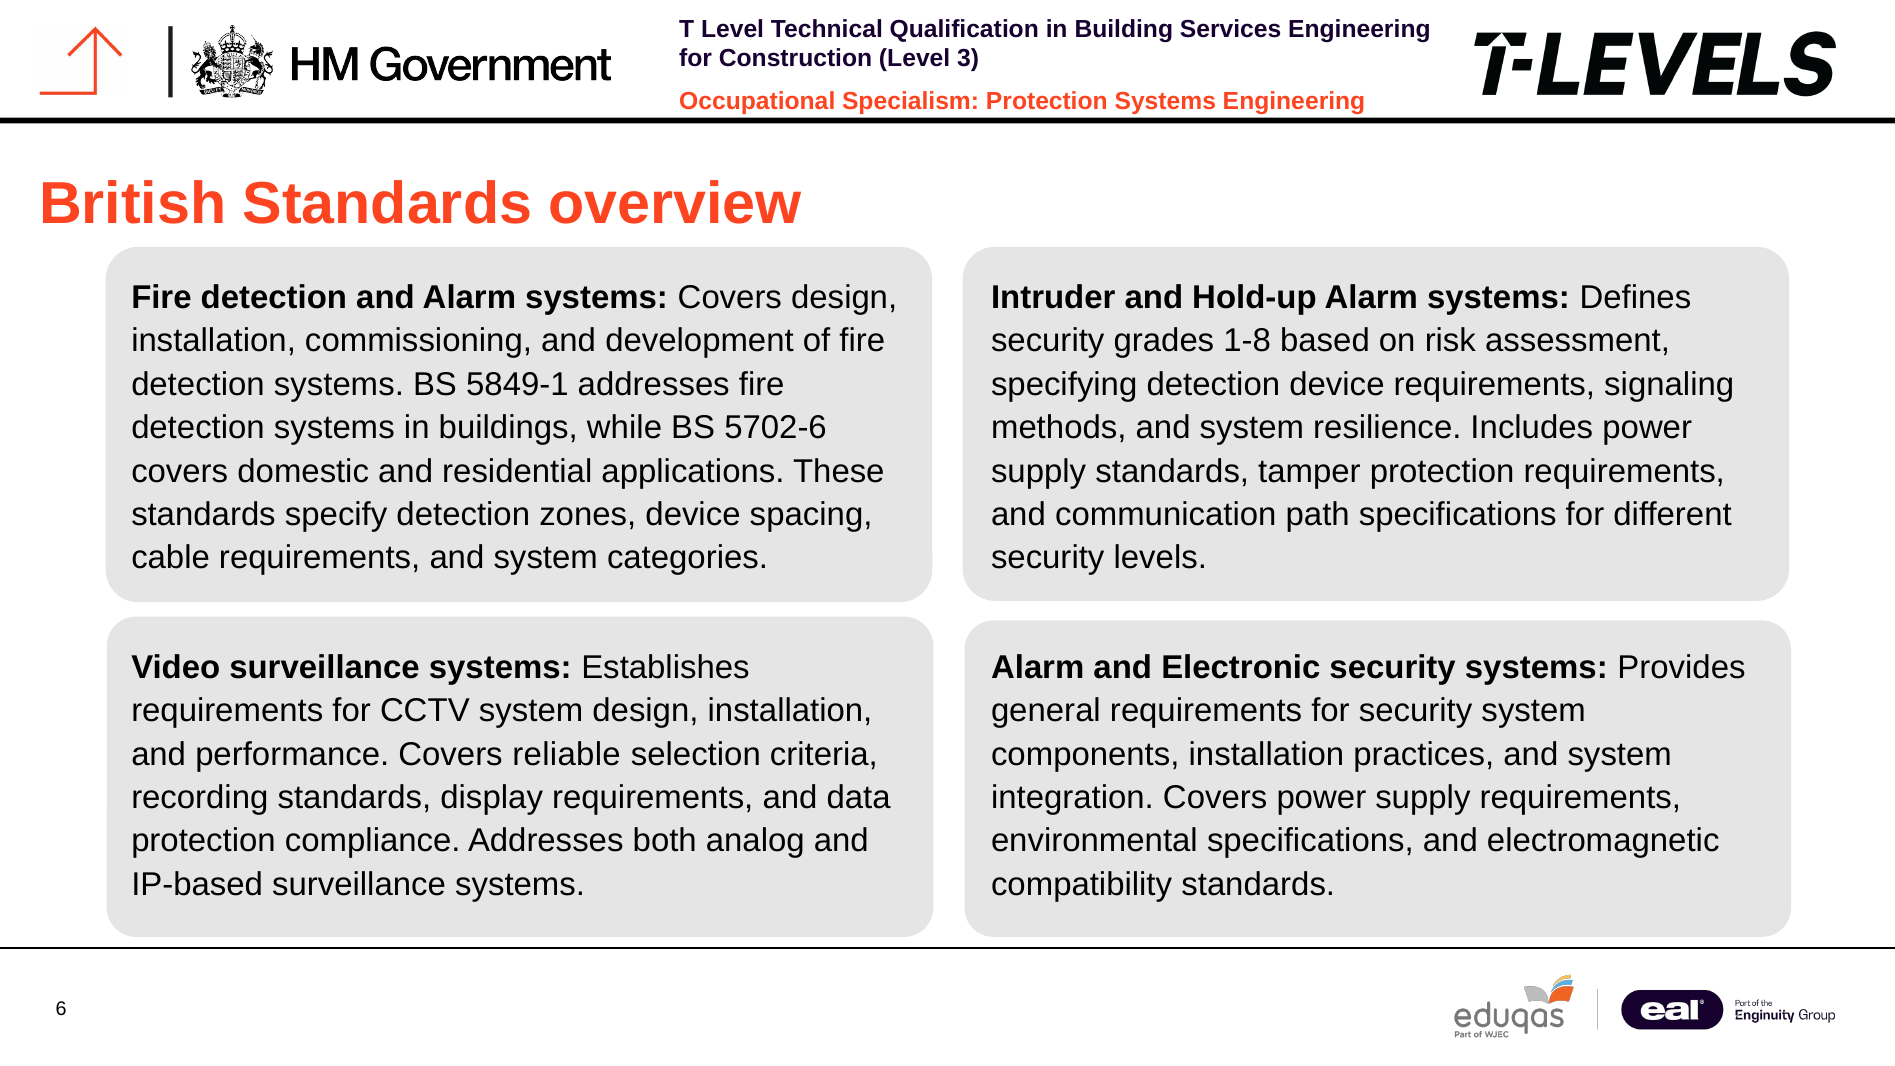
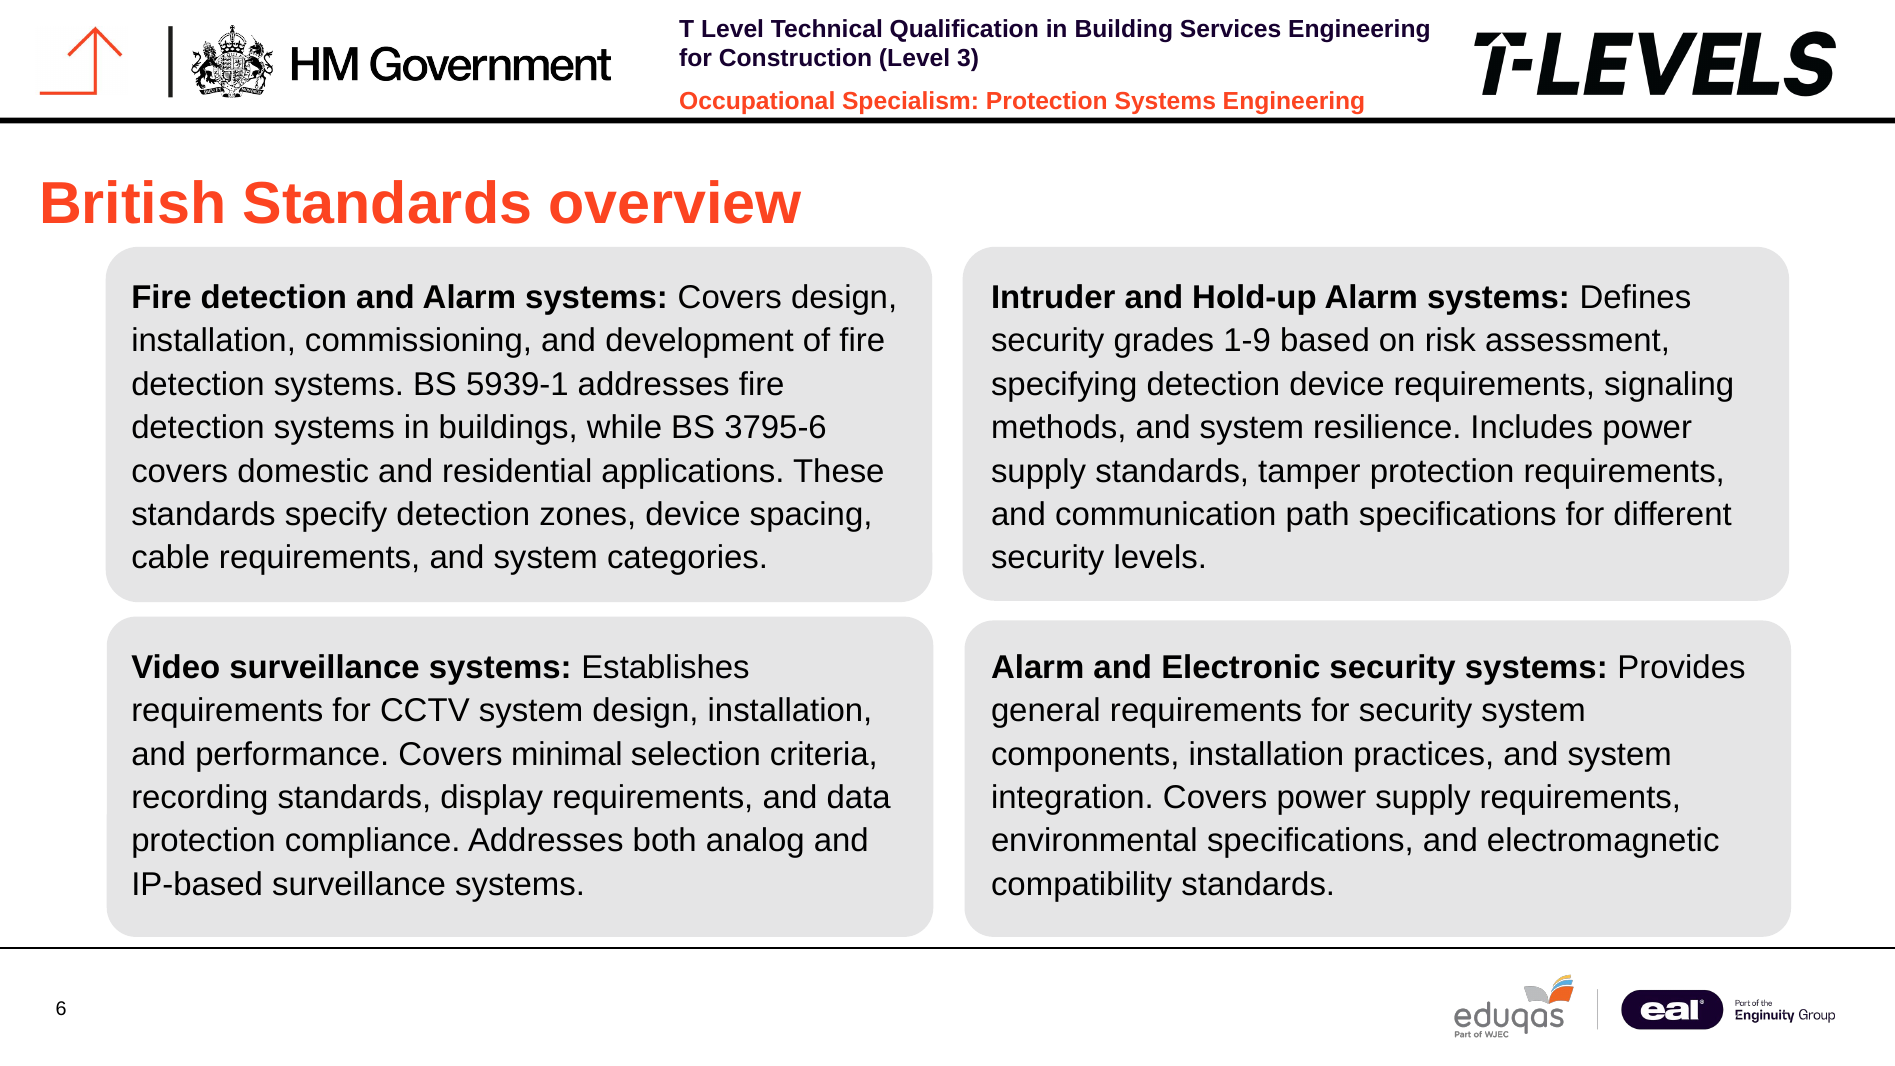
1-8: 1-8 -> 1-9 (1247, 341)
5849-1: 5849-1 -> 5939-1 (517, 384)
5702-6: 5702-6 -> 3795-6 (776, 428)
reliable: reliable -> minimal (567, 754)
